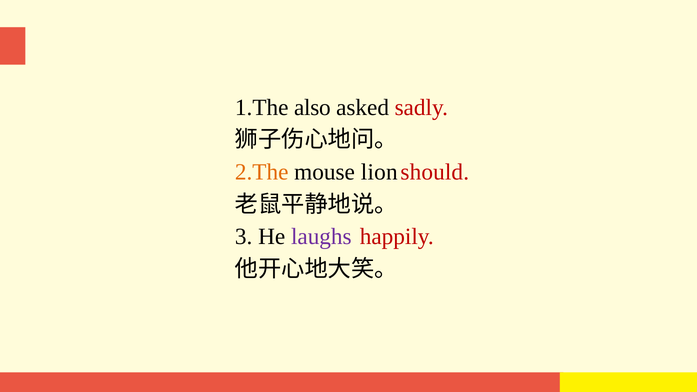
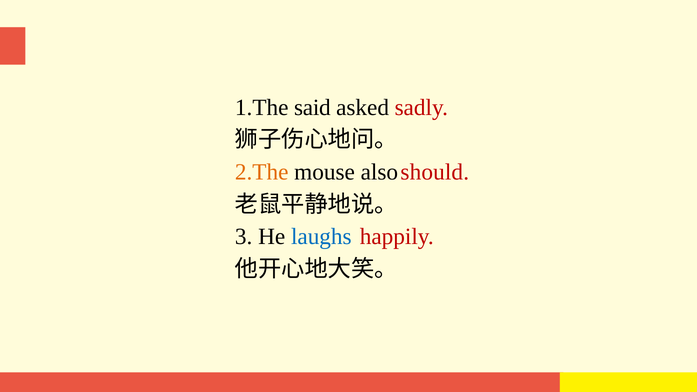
also: also -> said (312, 107)
lion: lion -> also (379, 172)
laughs colour: purple -> blue (321, 237)
